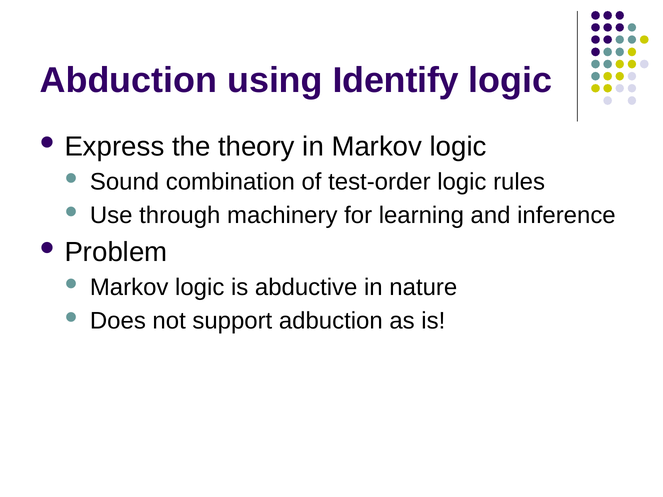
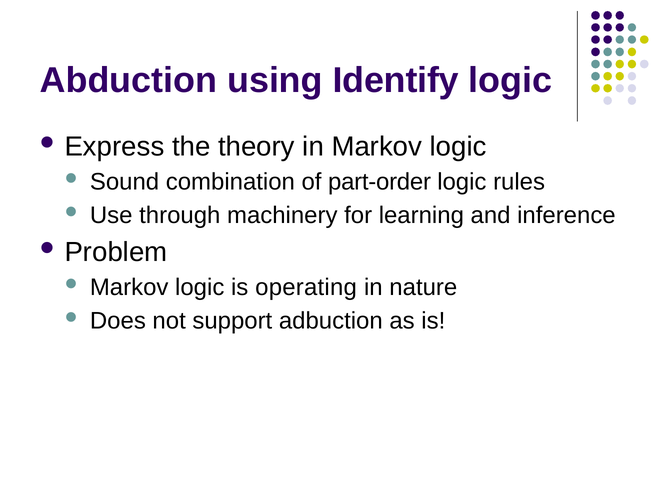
test-order: test-order -> part-order (380, 182)
abductive: abductive -> operating (306, 288)
